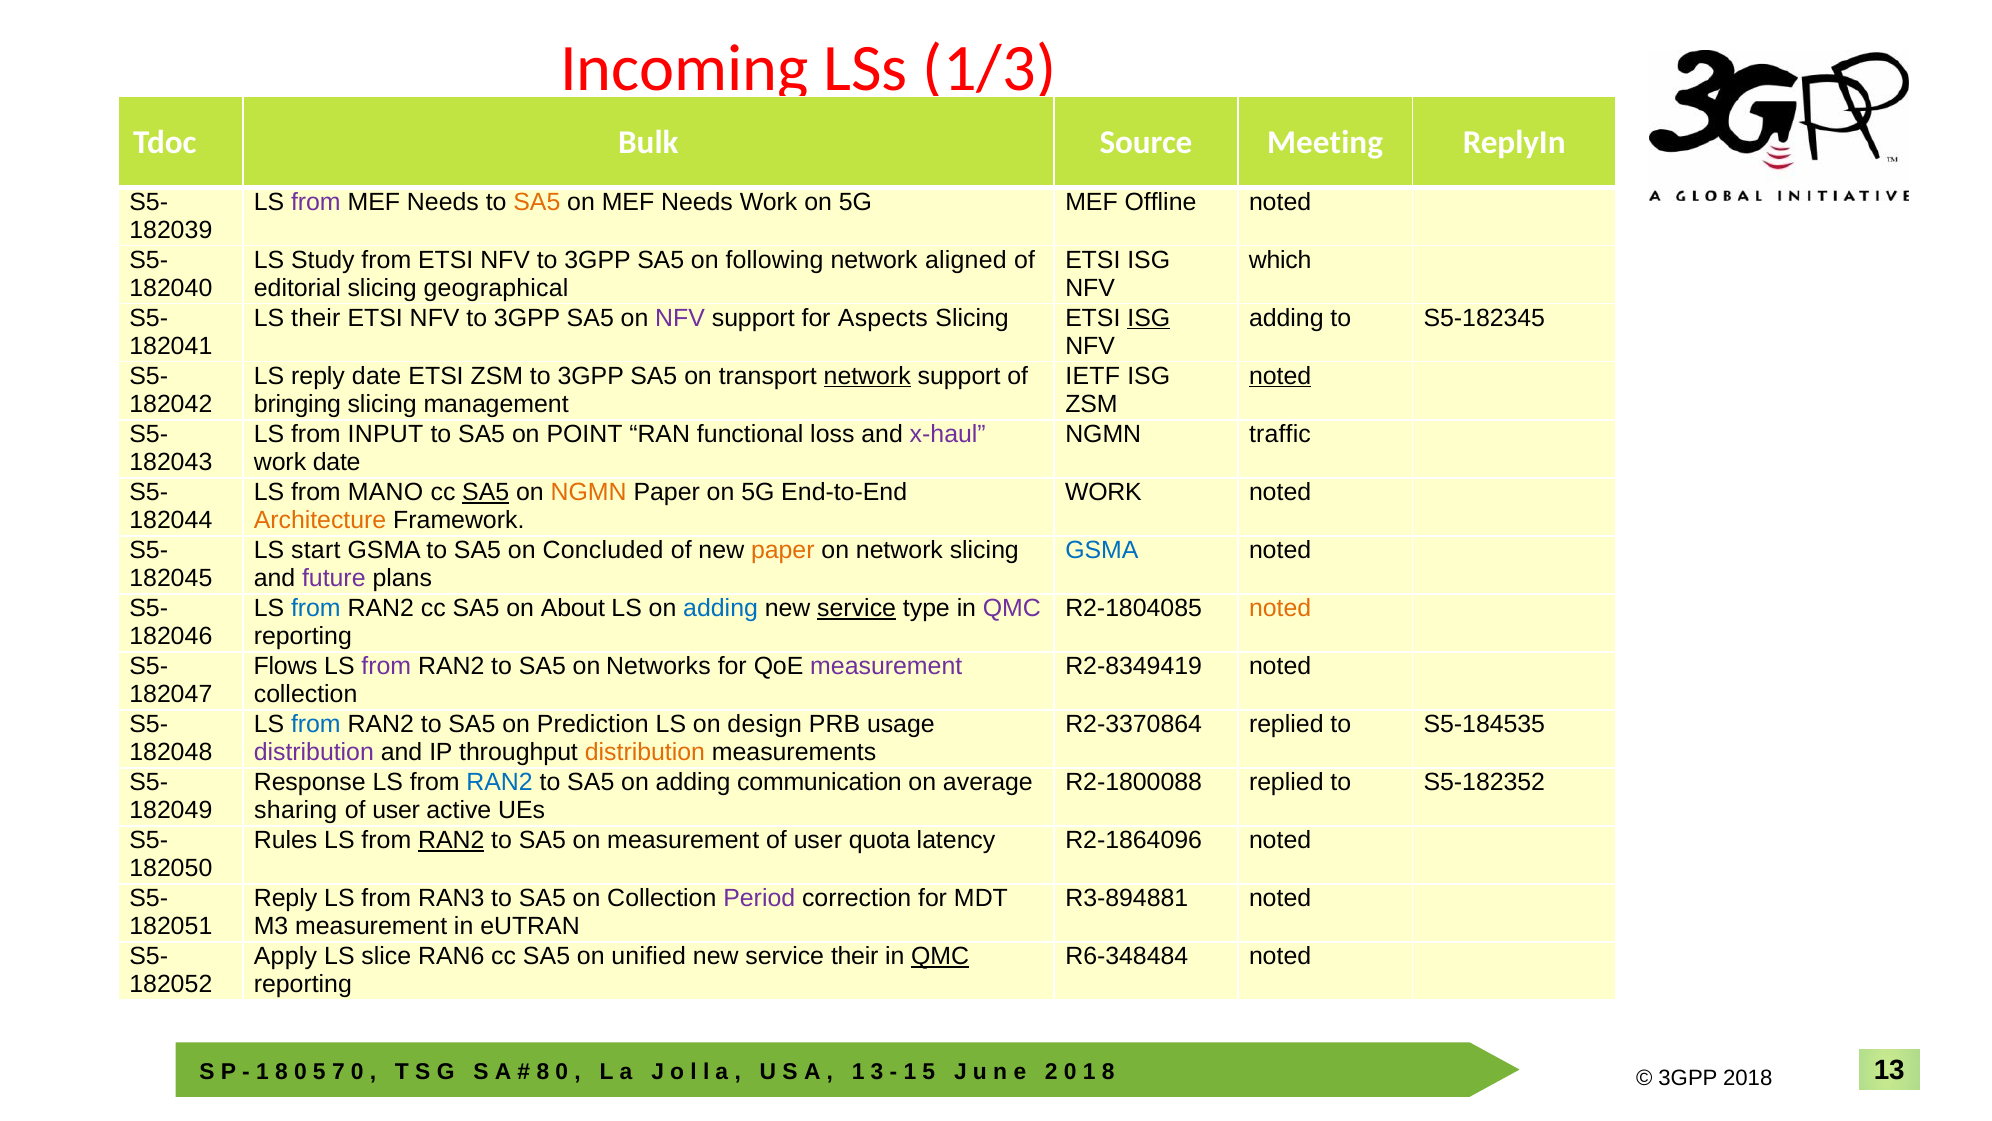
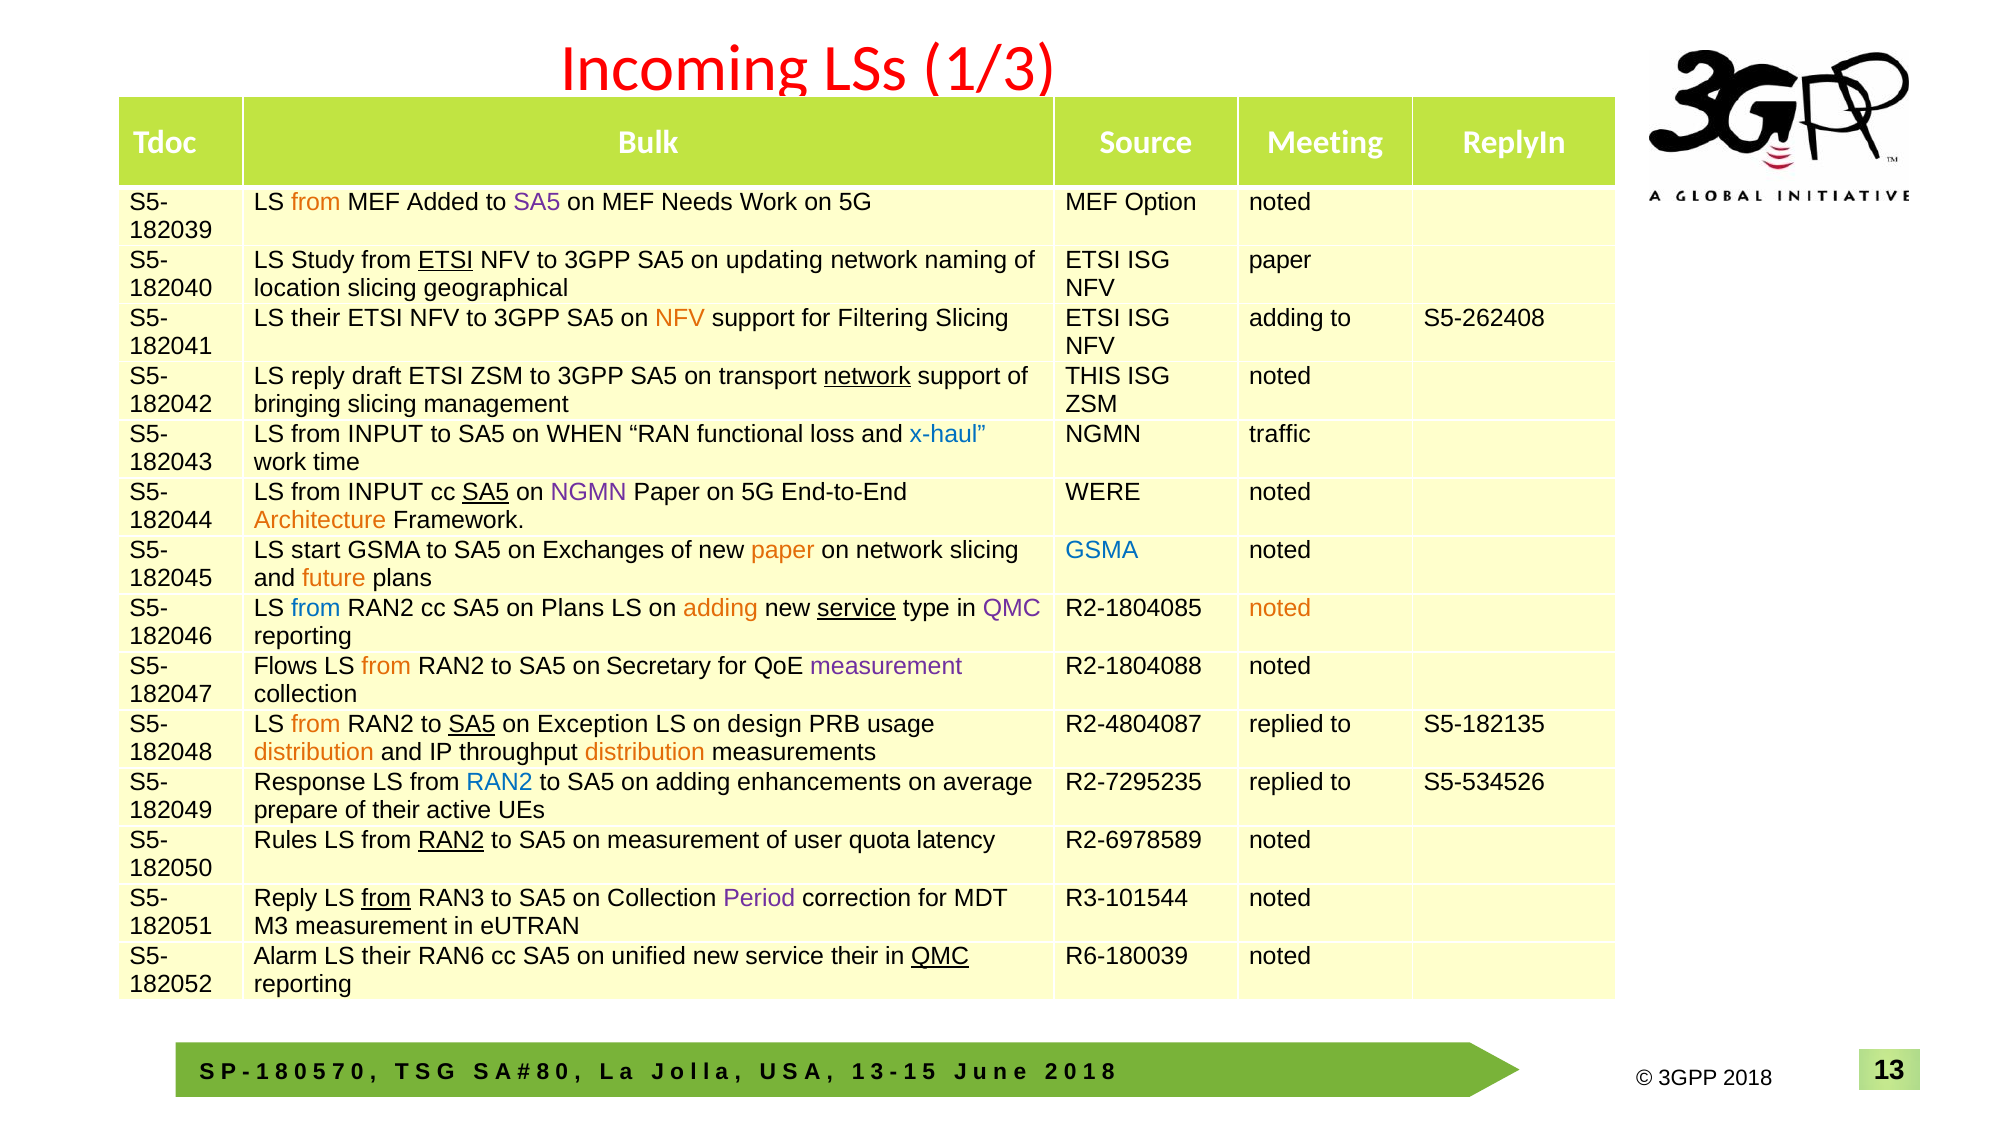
from colour: purple -> orange (316, 202)
Needs: Needs -> Added (443, 202)
SA5 colour: orange -> purple (537, 202)
Offline: Offline -> Option (1161, 202)
ETSI underline: none -> present (446, 260)
following: following -> updating (774, 260)
aligned: aligned -> naming (966, 260)
which: which -> paper (1280, 260)
editorial: editorial -> location (297, 288)
NFV colour: purple -> orange (680, 318)
Aspects: Aspects -> Filtering (883, 318)
ISG underline: present -> none (1149, 318)
S5-182345: S5-182345 -> S5-262408 (1484, 318)
reply date: date -> draft (377, 376)
IETF: IETF -> THIS (1093, 376)
noted underline: present -> none (1280, 376)
POINT: POINT -> WHEN (585, 434)
x-haul colour: purple -> blue (948, 434)
work date: date -> time (337, 462)
MANO: MANO -> INPUT (385, 492)
NGMN colour: orange -> purple (589, 492)
WORK: WORK -> WERE (1103, 492)
Concluded: Concluded -> Exchanges (603, 550)
future colour: purple -> orange (334, 578)
on About: About -> Plans (573, 608)
adding colour: blue -> orange (721, 608)
from colour: purple -> orange (386, 666)
Networks: Networks -> Secretary (659, 666)
R2-8349419: R2-8349419 -> R2-1804088 (1134, 666)
from colour: blue -> orange (316, 724)
SA5 underline: none -> present (472, 724)
Prediction: Prediction -> Exception (593, 724)
R2-3370864: R2-3370864 -> R2-4804087 (1134, 724)
S5-184535: S5-184535 -> S5-182135 (1484, 724)
distribution colour: purple -> orange (314, 752)
communication: communication -> enhancements (819, 782)
R2-1800088: R2-1800088 -> R2-7295235 (1134, 782)
S5-182352: S5-182352 -> S5-534526 (1484, 782)
sharing: sharing -> prepare (296, 810)
user: user -> their (396, 810)
R2-1864096: R2-1864096 -> R2-6978589 (1134, 840)
from underline: none -> present (386, 898)
R3-894881: R3-894881 -> R3-101544 (1127, 898)
Apply: Apply -> Alarm (286, 956)
slice: slice -> their (386, 956)
R6-348484: R6-348484 -> R6-180039 (1127, 956)
